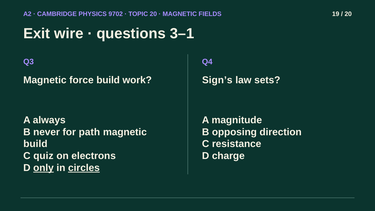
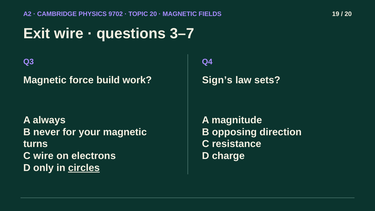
3–1: 3–1 -> 3–7 (182, 33)
path: path -> your (89, 132)
build: build -> turns (36, 144)
C quiz: quiz -> wire (43, 156)
only underline: present -> none (43, 168)
